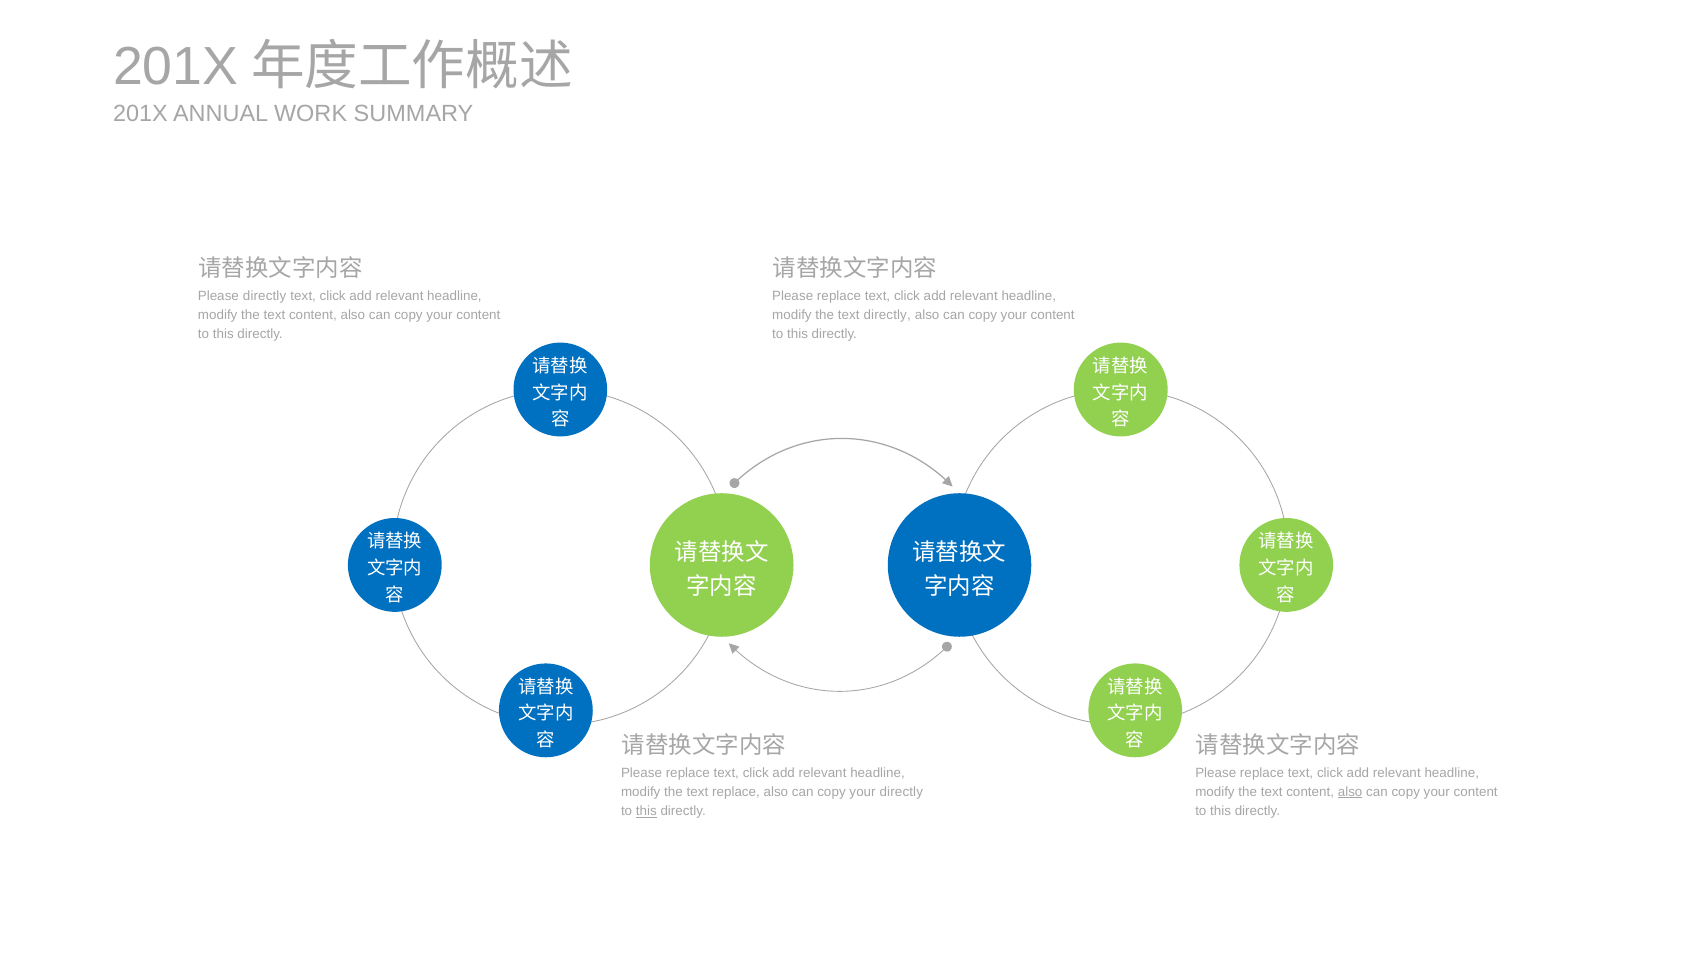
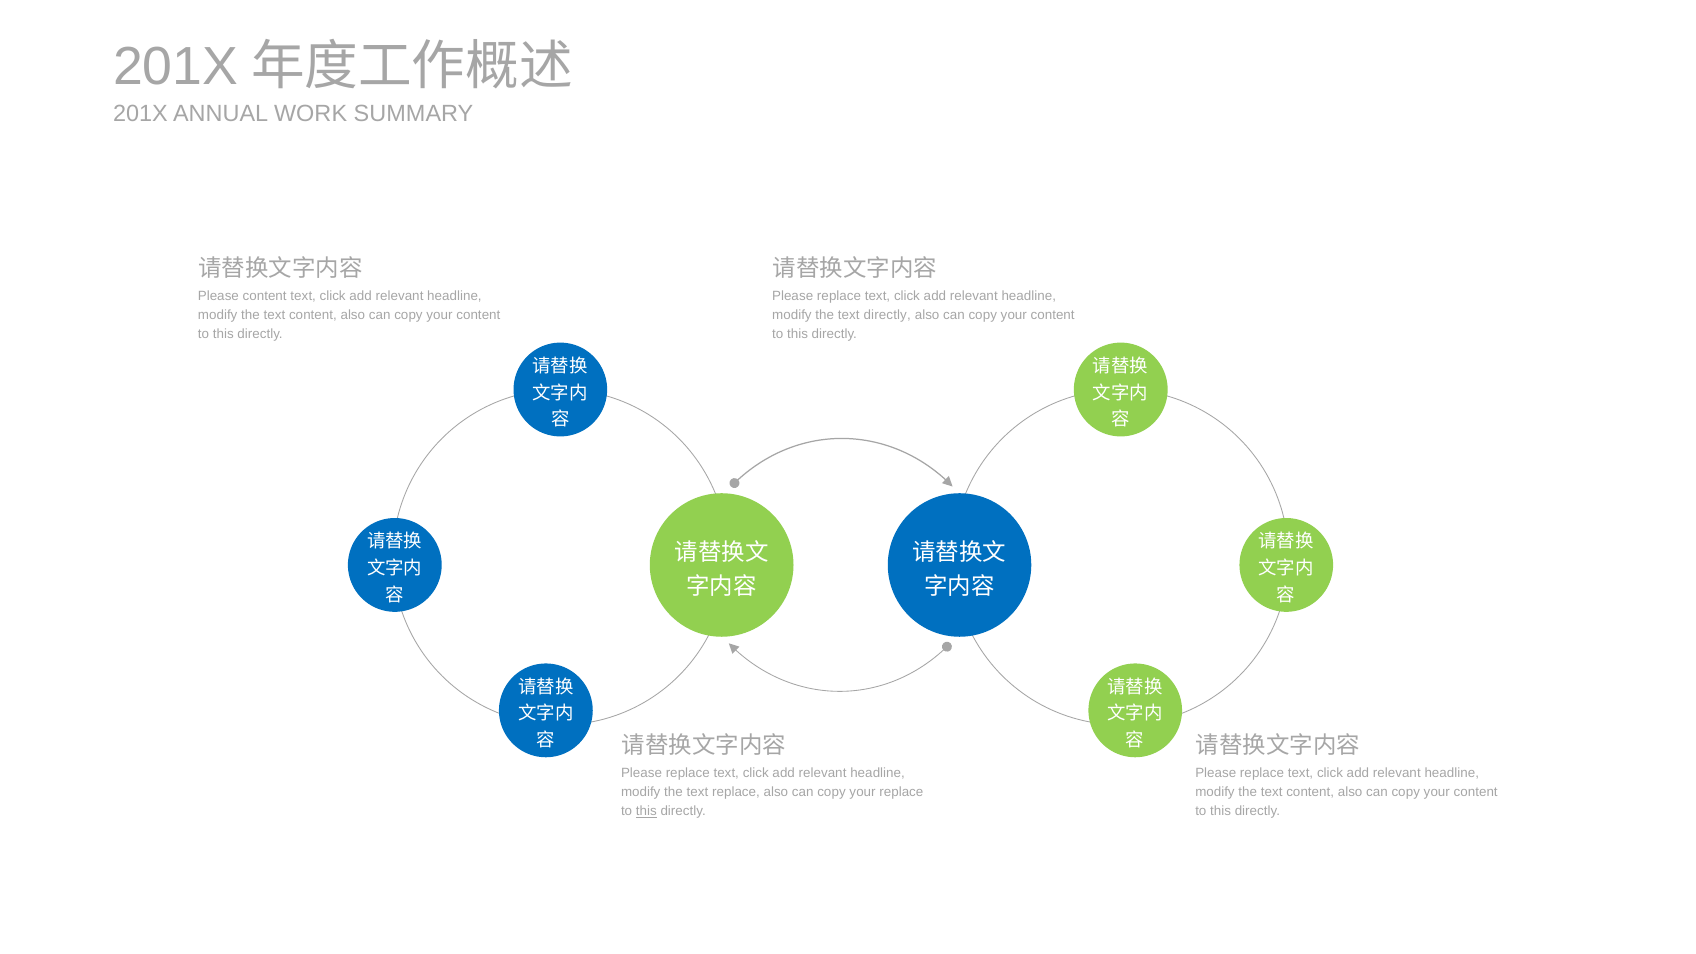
Please directly: directly -> content (265, 296)
your directly: directly -> replace (901, 792)
also underline: present -> none (1350, 792)
